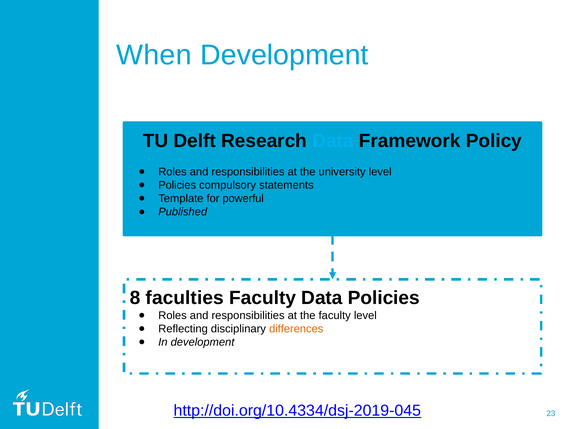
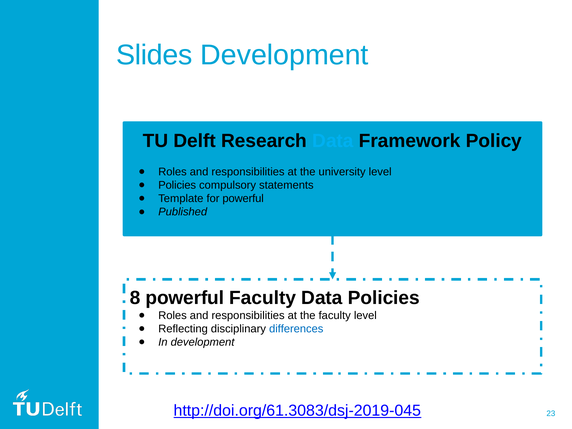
When: When -> Slides (154, 55)
8 faculties: faculties -> powerful (185, 298)
differences colour: orange -> blue (296, 329)
http://doi.org/10.4334/dsj-2019-045: http://doi.org/10.4334/dsj-2019-045 -> http://doi.org/61.3083/dsj-2019-045 (297, 411)
